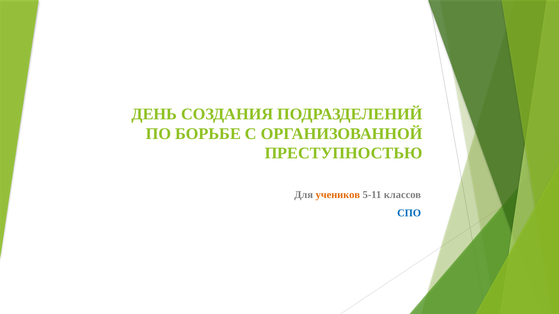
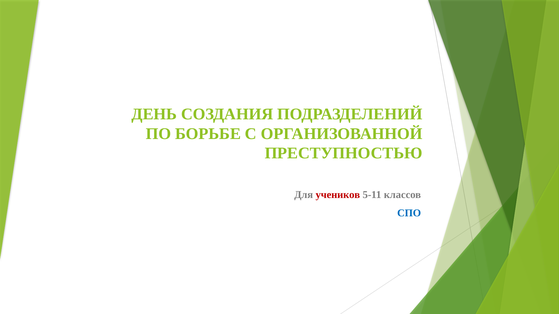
учеников colour: orange -> red (338, 195)
